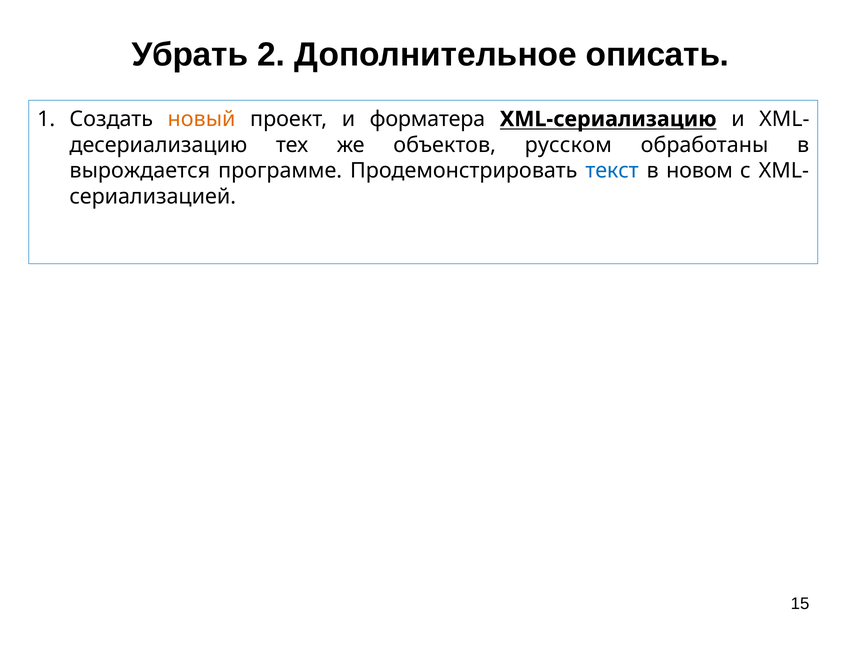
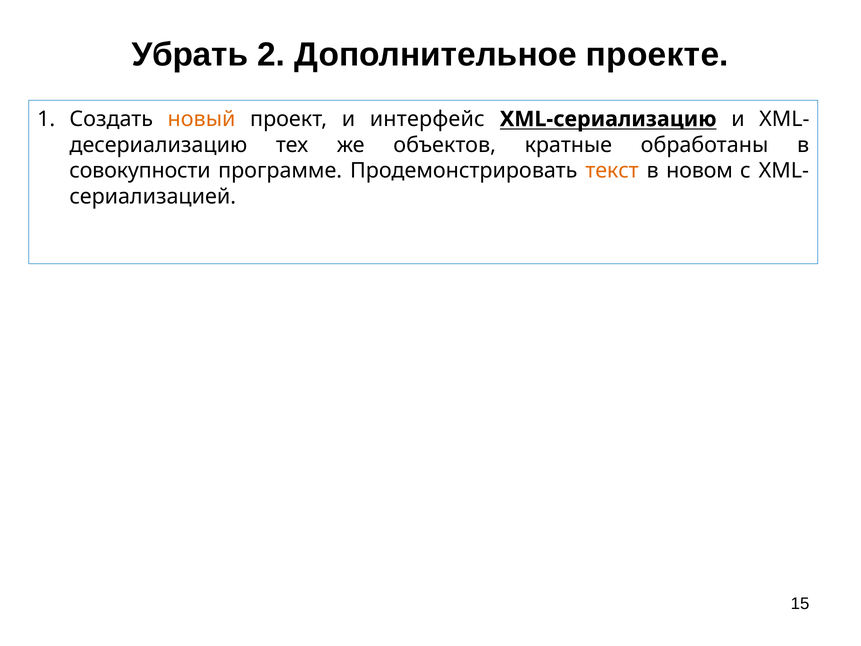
описать: описать -> проекте (657, 55)
форматера: форматера -> интерфейс (427, 119)
русском: русском -> кратные (568, 145)
вырождается: вырождается -> совокупности (140, 171)
текст colour: blue -> orange (612, 171)
